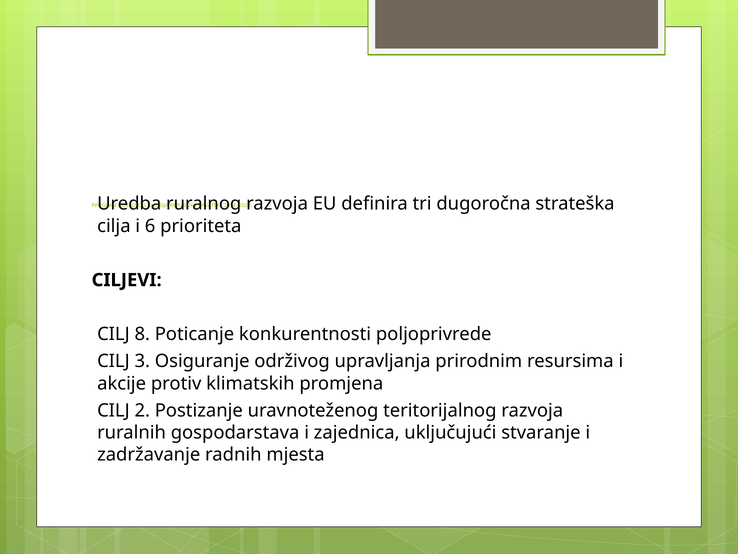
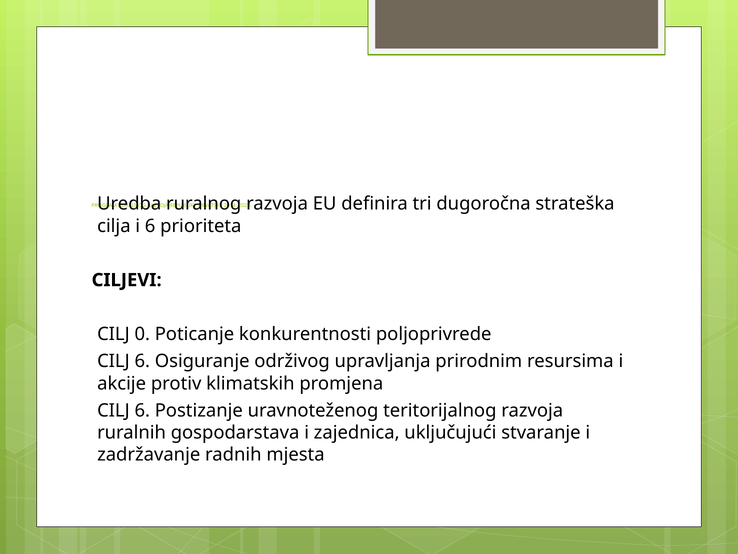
8: 8 -> 0 (142, 334)
3: 3 -> 6 (142, 361)
2: 2 -> 6 (142, 410)
